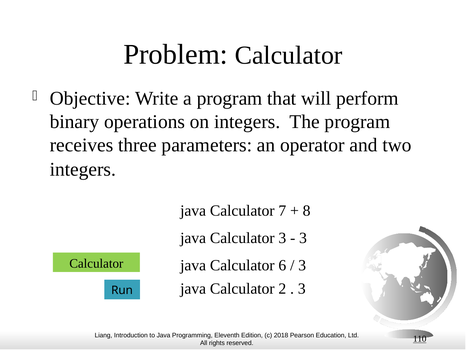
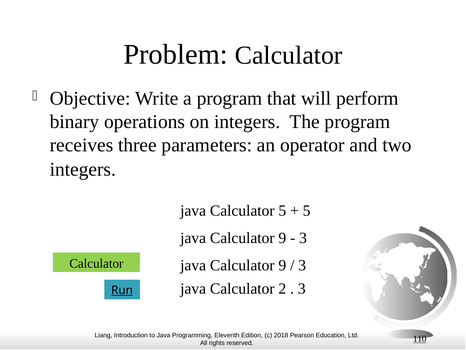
Calculator 7: 7 -> 5 (282, 210)
8: 8 -> 5 (307, 210)
3: 3 -> 9 (282, 238)
6: 6 -> 9 (282, 265)
Run underline: none -> present (122, 290)
